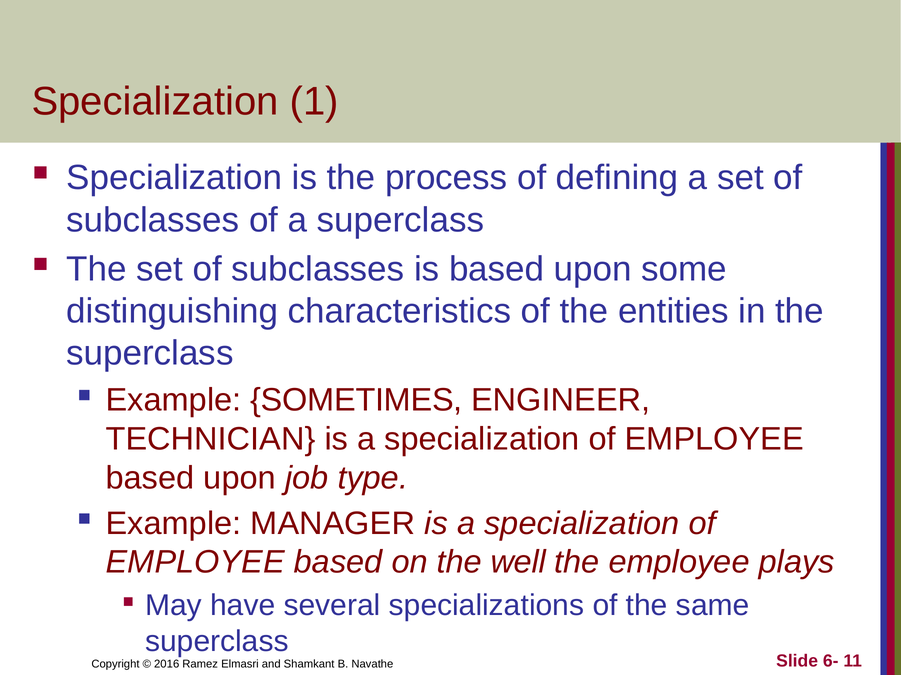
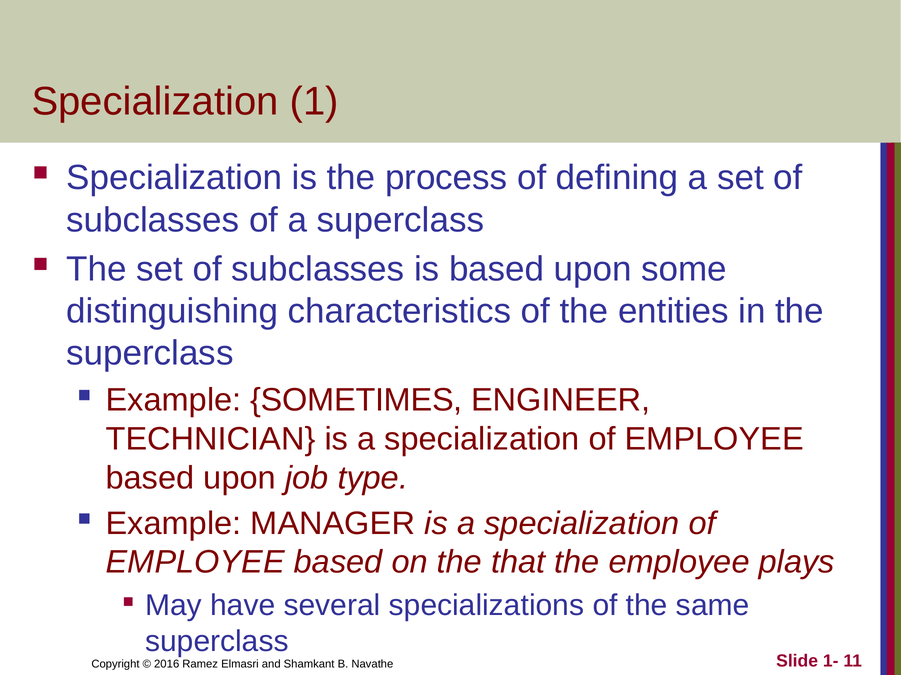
well: well -> that (518, 563)
6-: 6- -> 1- (831, 662)
